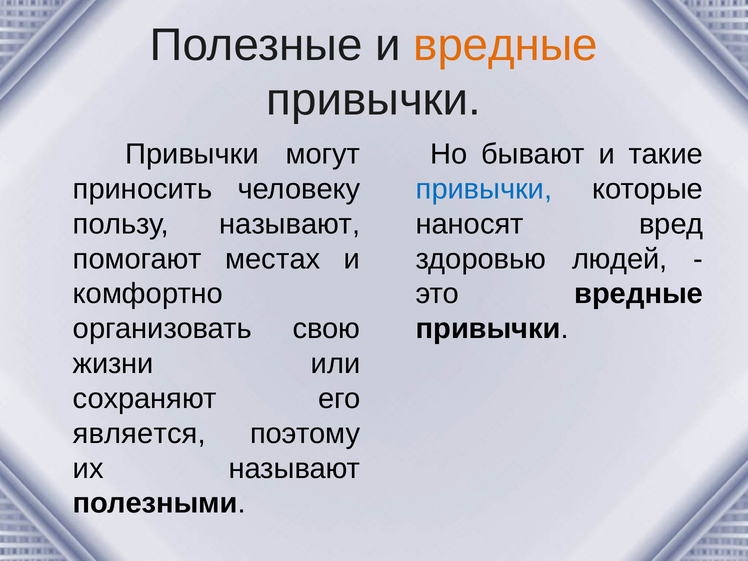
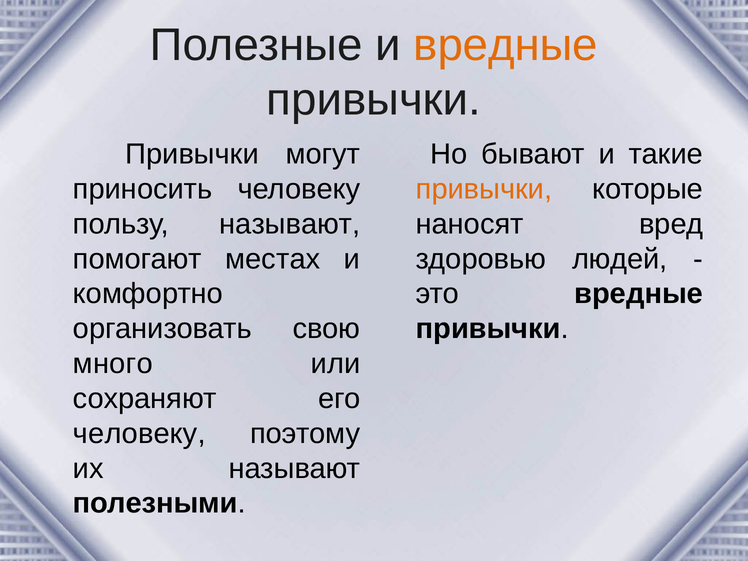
привычки colour: blue -> orange (484, 189)
жизни: жизни -> много (113, 364)
является: является -> человеку (139, 434)
